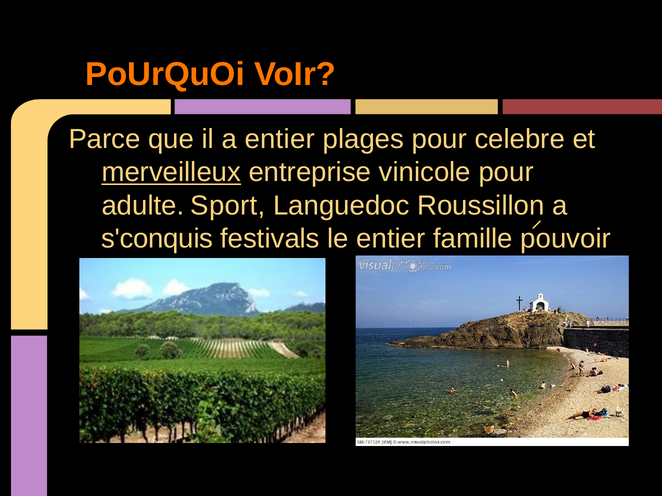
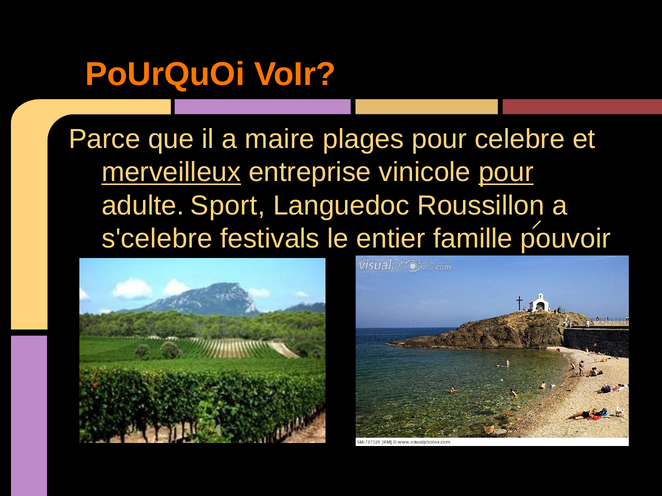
a entier: entier -> maire (280, 139)
pour underline: none -> present (506, 173)
s'conquis: s'conquis -> s'celebre (157, 239)
